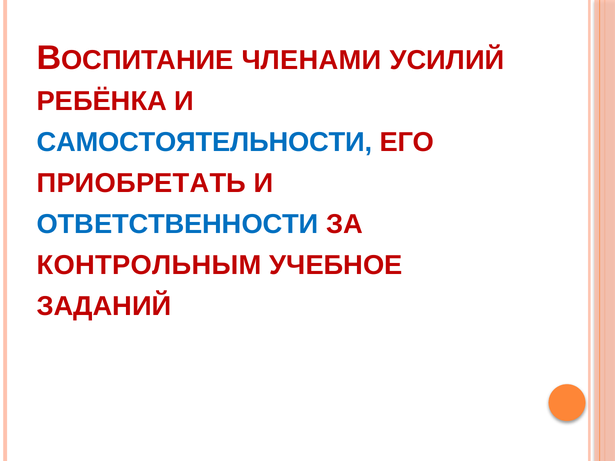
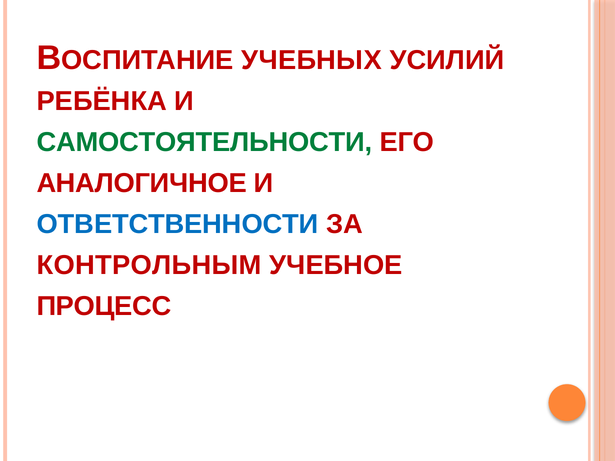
ЧЛЕНАМИ: ЧЛЕНАМИ -> УЧЕБНЫХ (312, 60)
САМОСТОЯТЕЛЬНОСТИ colour: blue -> green (204, 142)
ПРИОБРЕТАТЬ: ПРИОБРЕТАТЬ -> АНАЛОГИЧНОЕ (142, 183)
ЗАДАНИЙ: ЗАДАНИЙ -> ПРОЦЕСС (104, 306)
